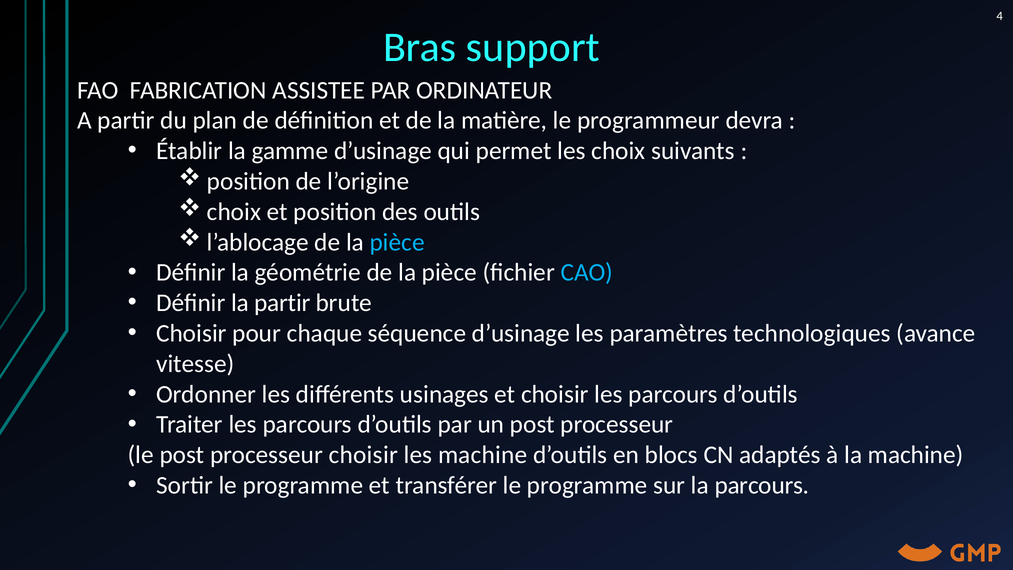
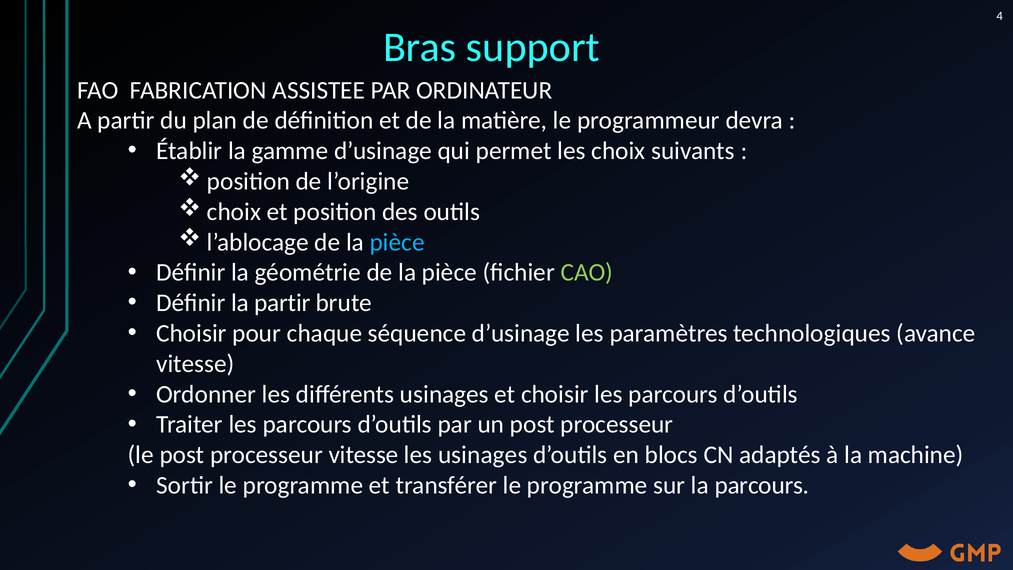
CAO colour: light blue -> light green (587, 273)
processeur choisir: choisir -> vitesse (364, 455)
les machine: machine -> usinages (483, 455)
